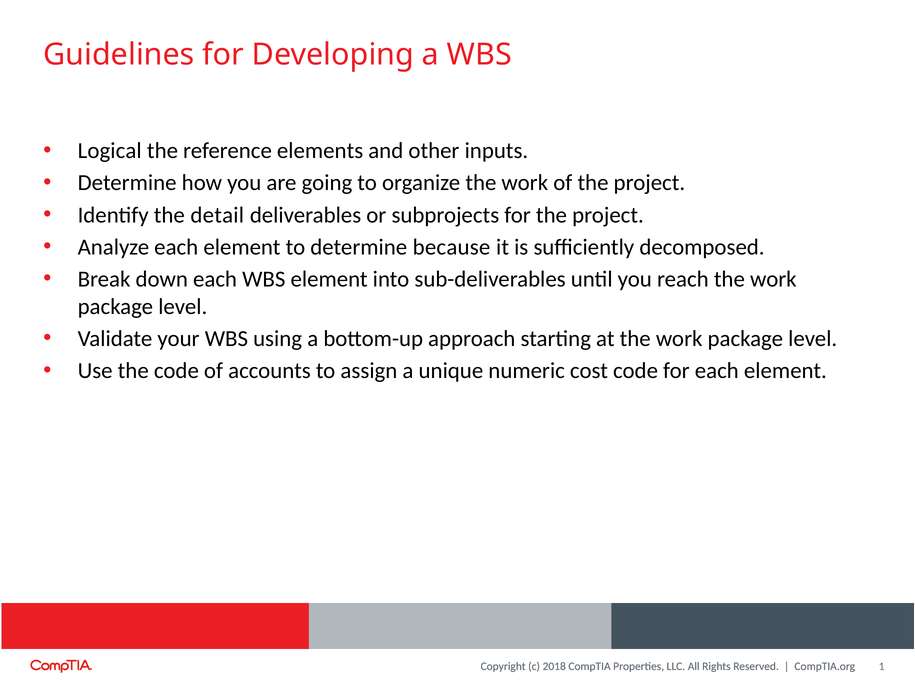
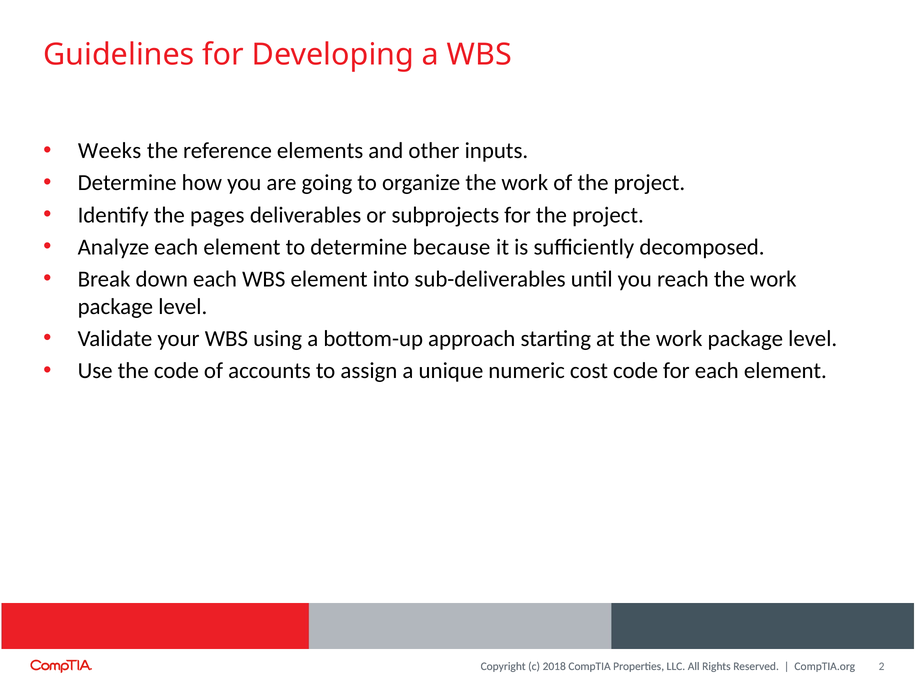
Logical: Logical -> Weeks (110, 151)
detail: detail -> pages (217, 215)
1: 1 -> 2 (882, 666)
